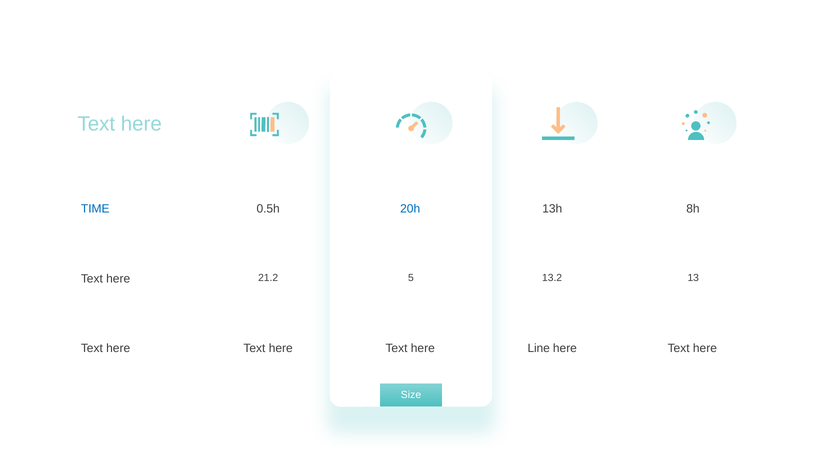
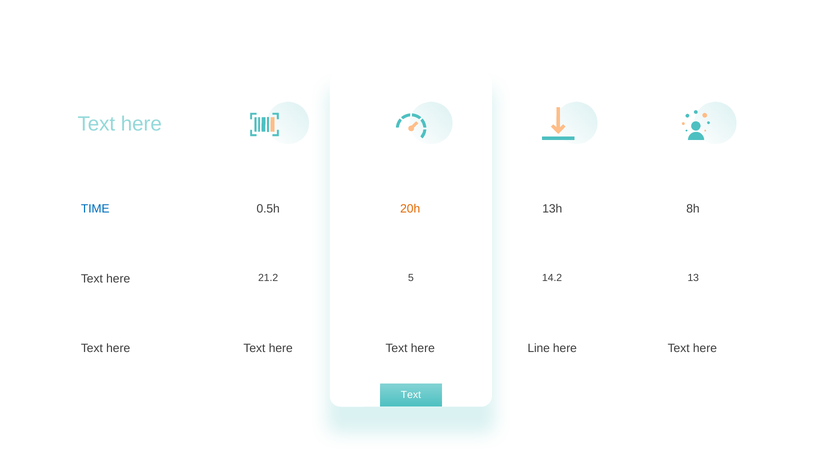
20h colour: blue -> orange (410, 209)
13.2: 13.2 -> 14.2 (552, 278)
Size: Size -> Text (411, 395)
